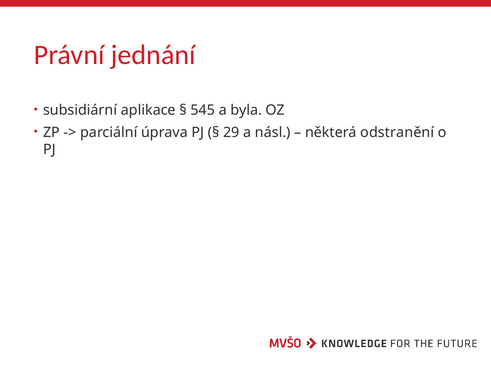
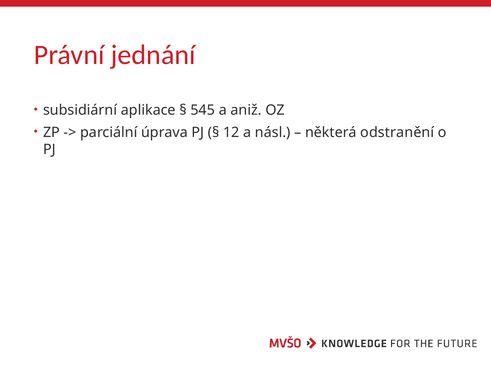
byla: byla -> aniž (246, 110)
29: 29 -> 12 (231, 132)
